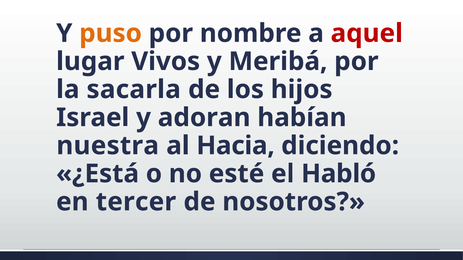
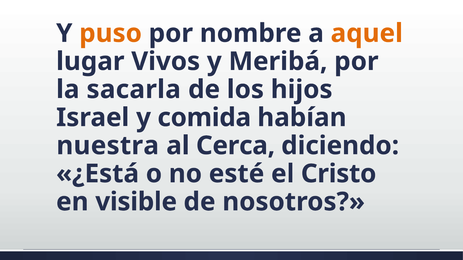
aquel colour: red -> orange (367, 33)
adoran: adoran -> comida (204, 118)
Hacia: Hacia -> Cerca (236, 146)
Habló: Habló -> Cristo (339, 174)
tercer: tercer -> visible (136, 202)
